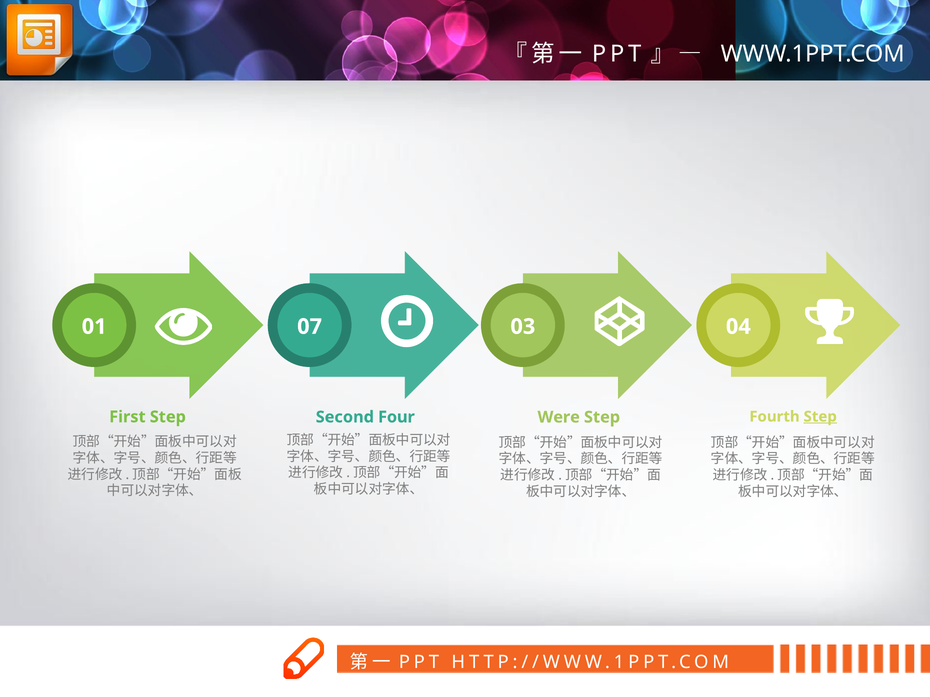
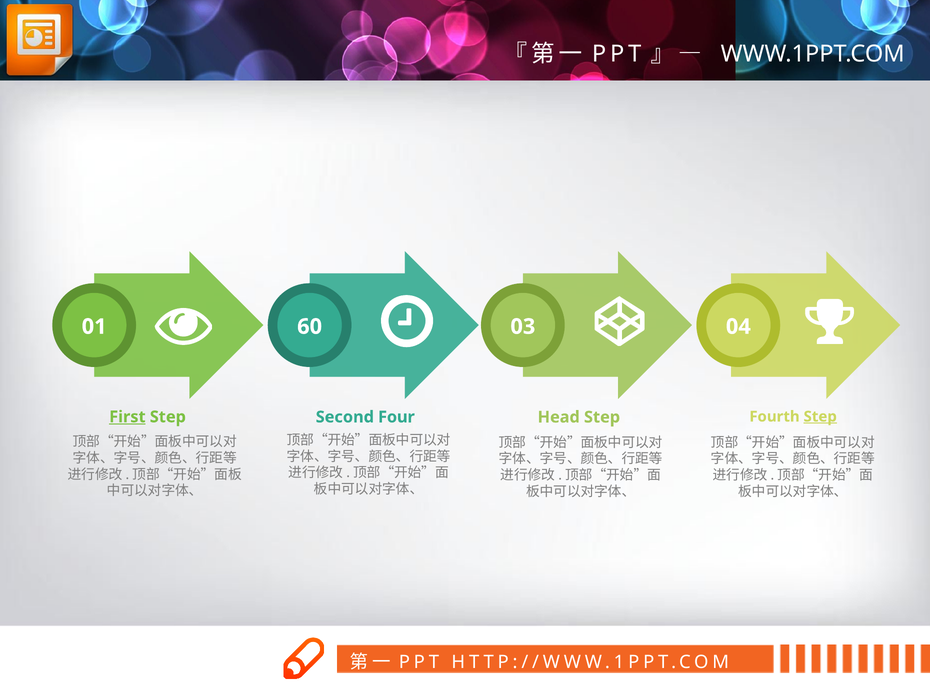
07: 07 -> 60 (310, 327)
First underline: none -> present (127, 417)
Were: Were -> Head (559, 417)
